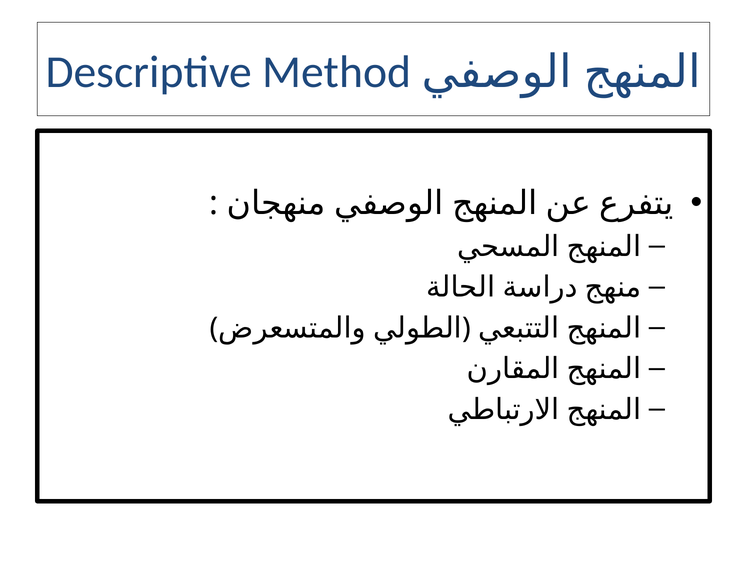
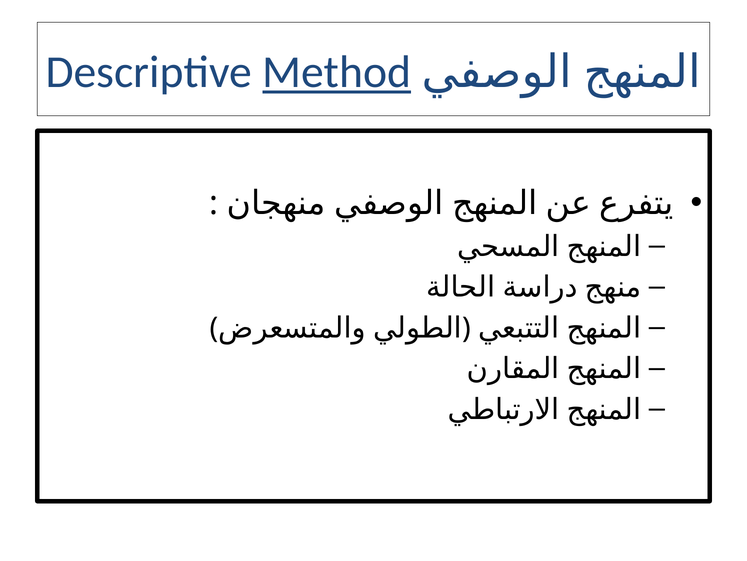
Method underline: none -> present (337, 72)
